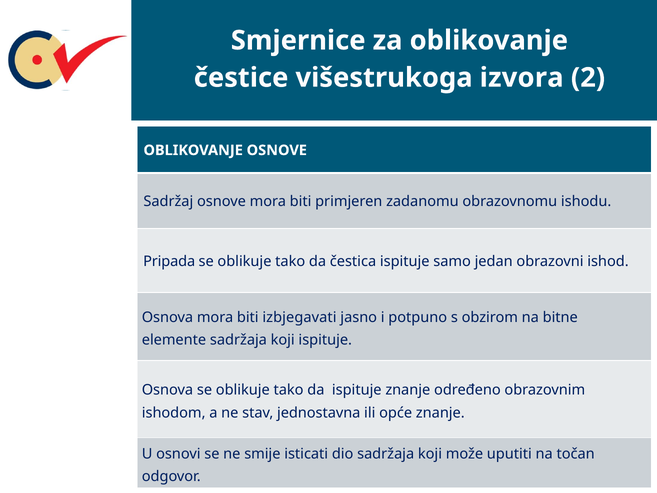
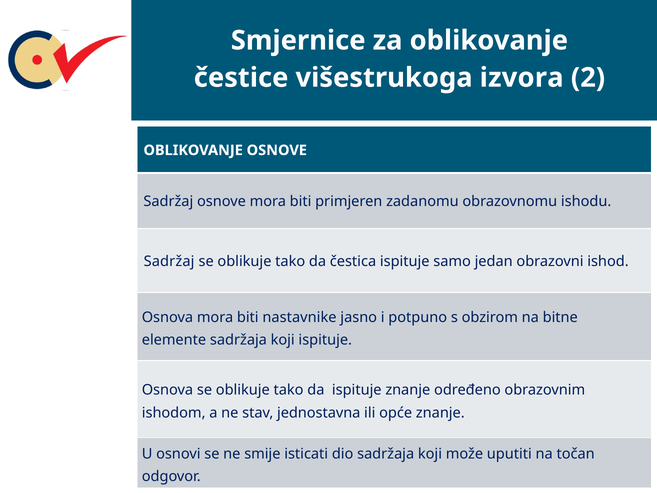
Pripada: Pripada -> Sadržaj (169, 261)
izbjegavati: izbjegavati -> nastavnike (299, 317)
